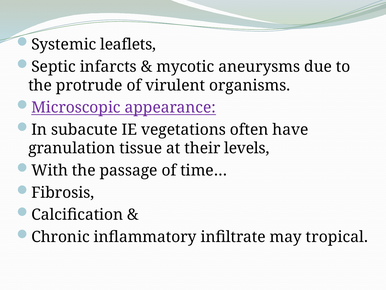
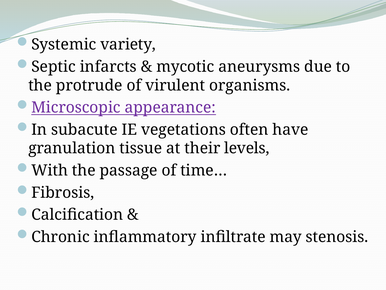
leaflets: leaflets -> variety (128, 44)
tropical: tropical -> stenosis (337, 236)
